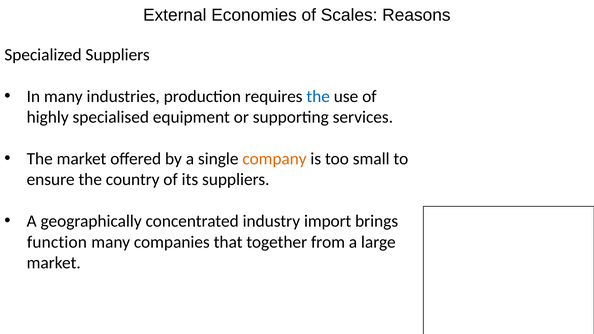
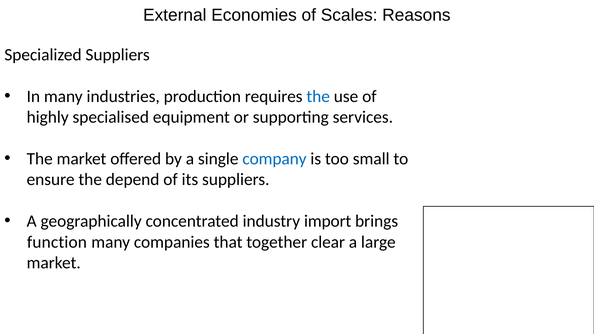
company colour: orange -> blue (274, 159)
country: country -> depend (133, 180)
from: from -> clear (328, 242)
